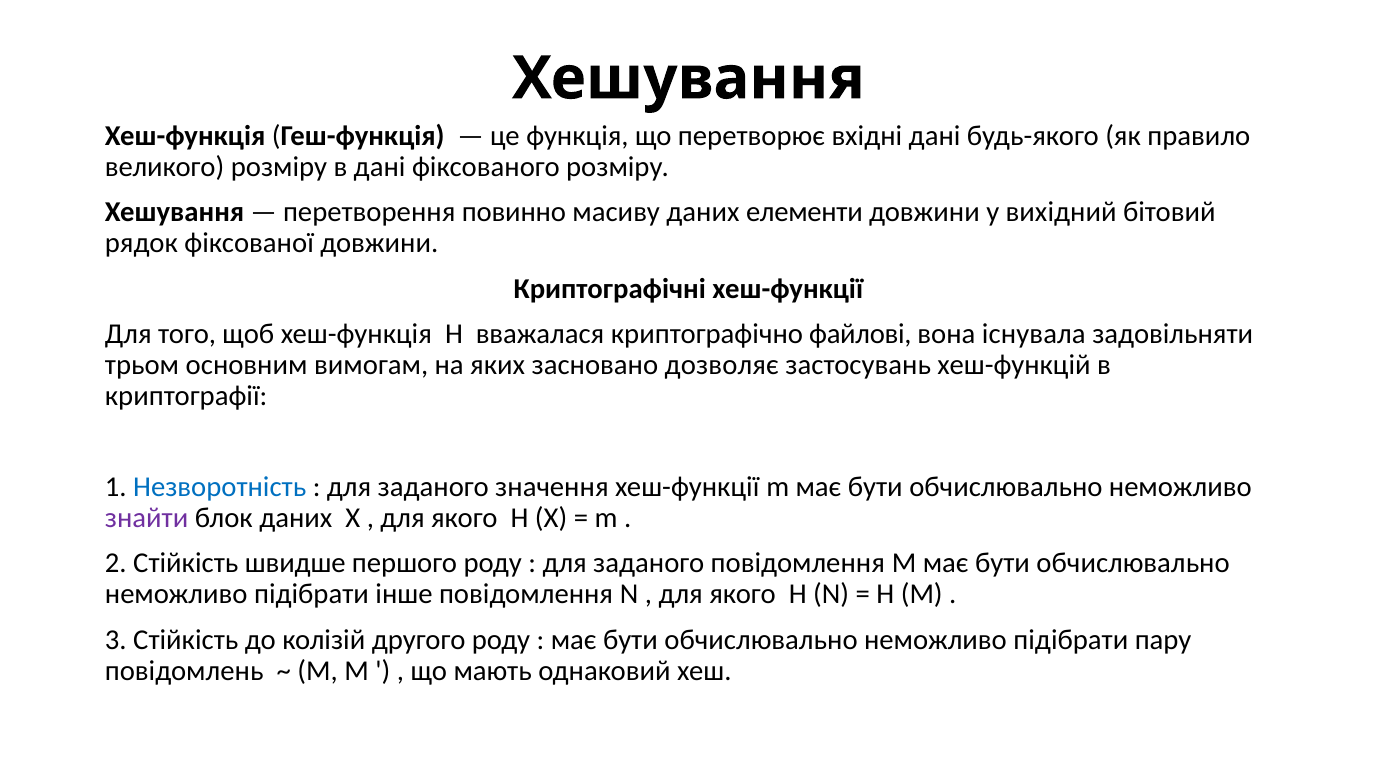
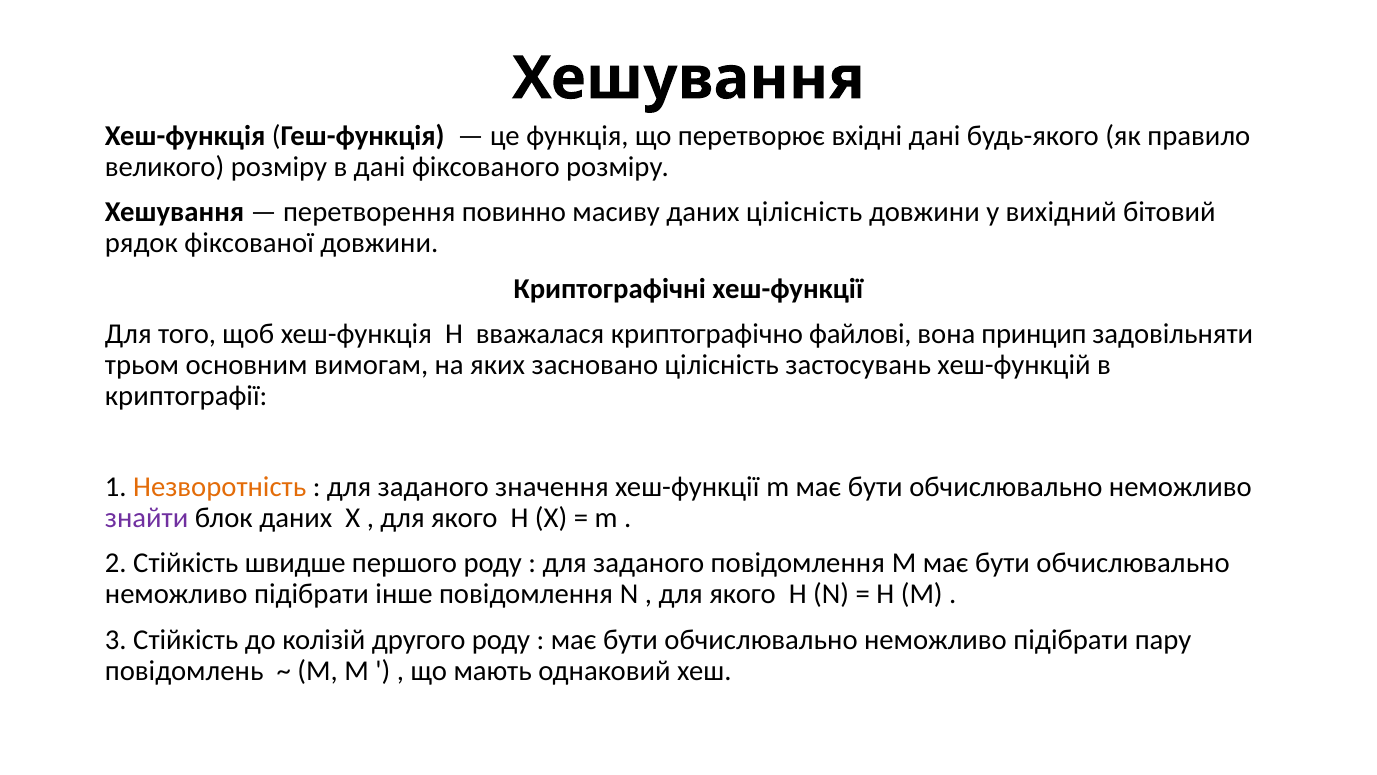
даних елементи: елементи -> цілісність (804, 212)
існувала: існувала -> принцип (1034, 334)
засновано дозволяє: дозволяє -> цілісність (722, 365)
Незворотність colour: blue -> orange (220, 487)
